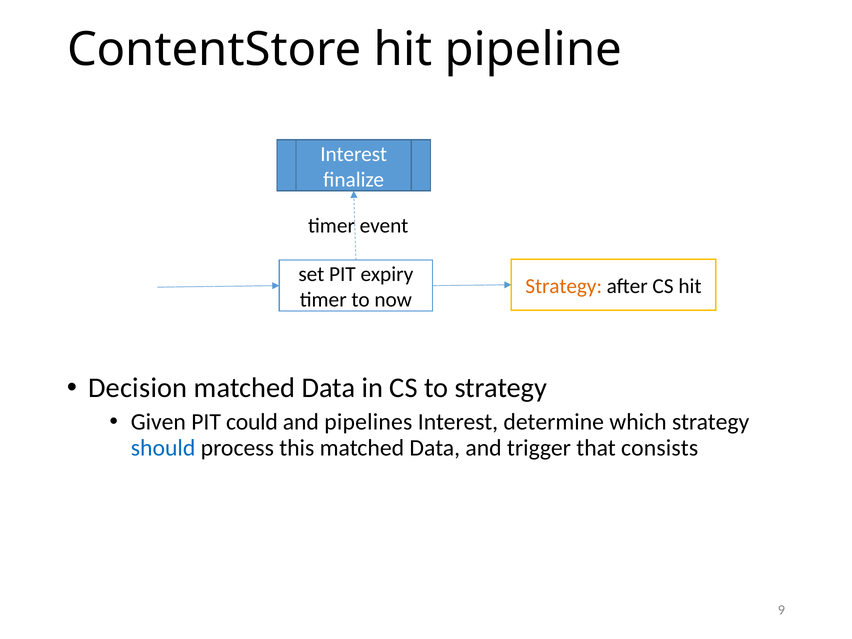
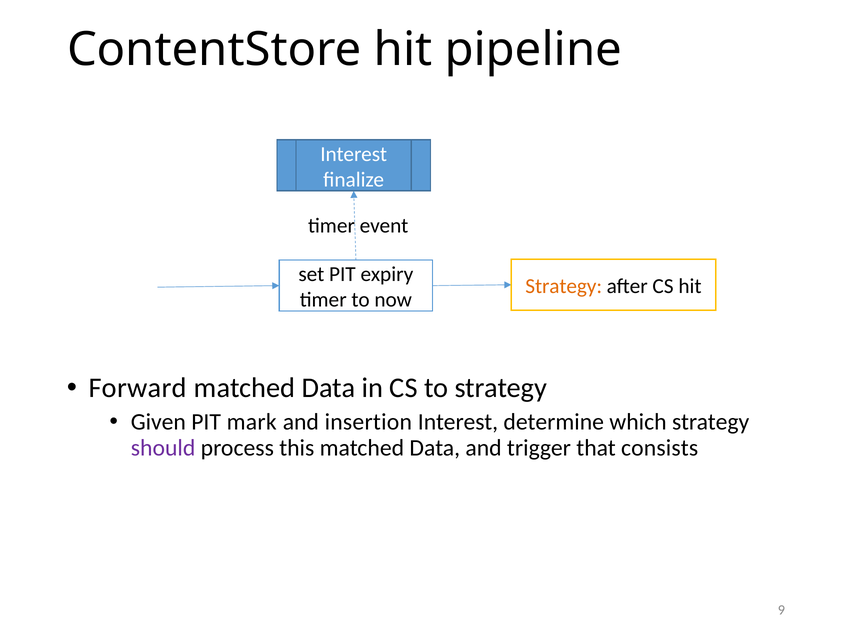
Decision: Decision -> Forward (138, 388)
could: could -> mark (252, 422)
pipelines: pipelines -> insertion (368, 422)
should colour: blue -> purple (163, 448)
